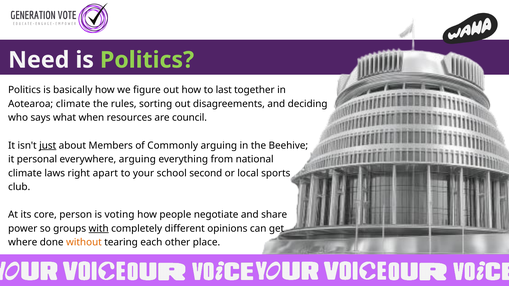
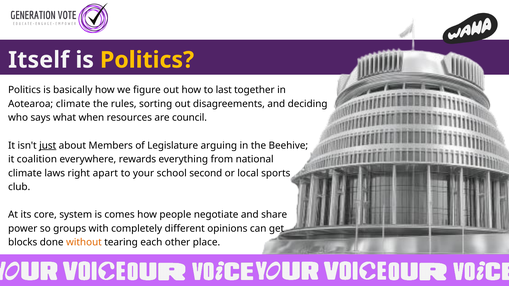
Need: Need -> Itself (39, 60)
Politics colour: light green -> yellow (147, 60)
Commonly: Commonly -> Legislature (173, 146)
personal: personal -> coalition (37, 159)
everywhere arguing: arguing -> rewards (137, 159)
person: person -> system (76, 215)
voting: voting -> comes (120, 215)
with underline: present -> none (99, 229)
where: where -> blocks (23, 243)
